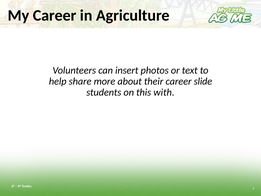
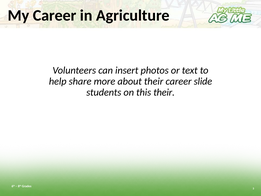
this with: with -> their (164, 92)
